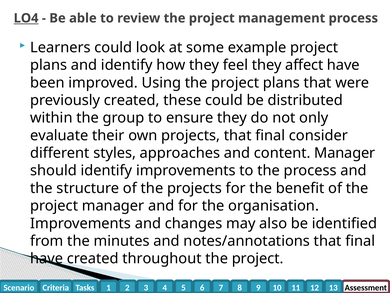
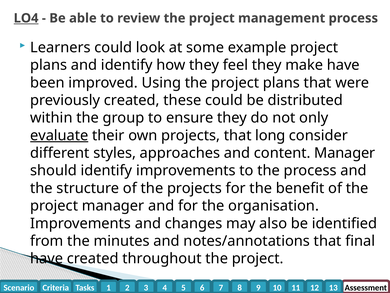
affect: affect -> make (304, 65)
evaluate underline: none -> present (59, 135)
projects that final: final -> long (270, 135)
